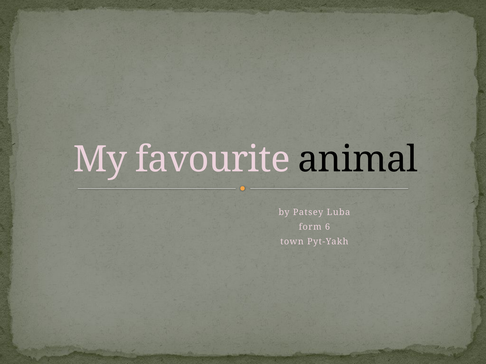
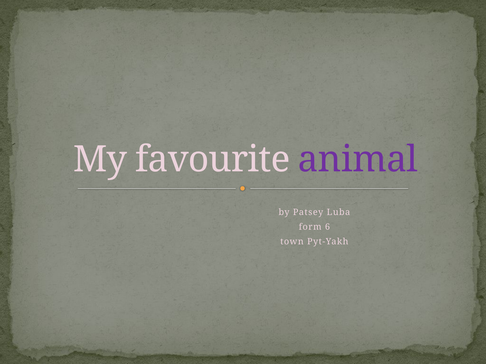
animal colour: black -> purple (358, 160)
